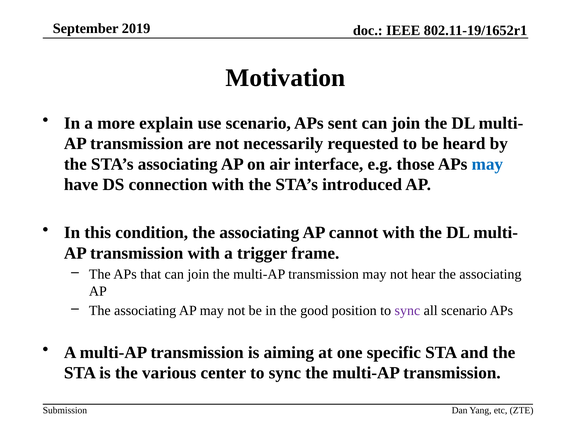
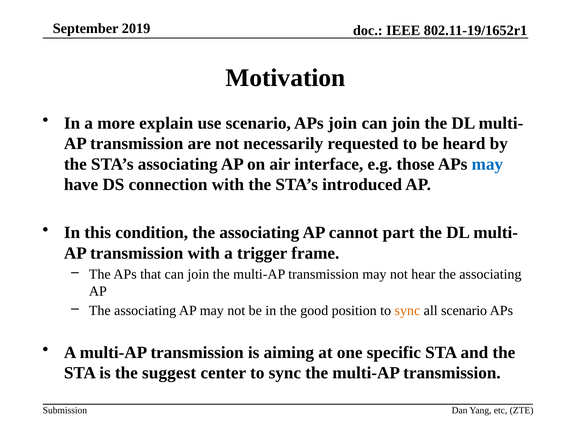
APs sent: sent -> join (343, 123)
cannot with: with -> part (399, 233)
sync colour: purple -> orange (407, 311)
various: various -> suggest (169, 373)
